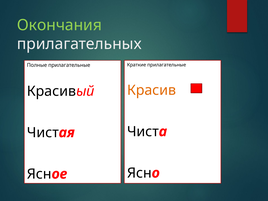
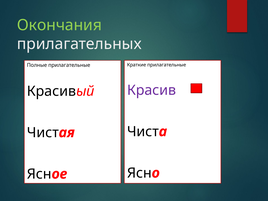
Красив colour: orange -> purple (152, 90)
